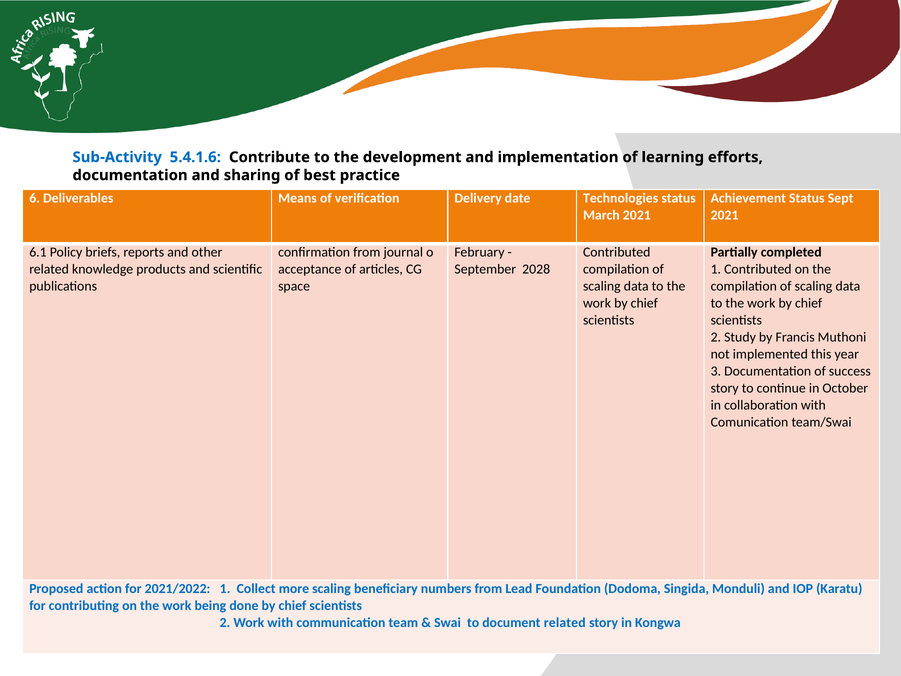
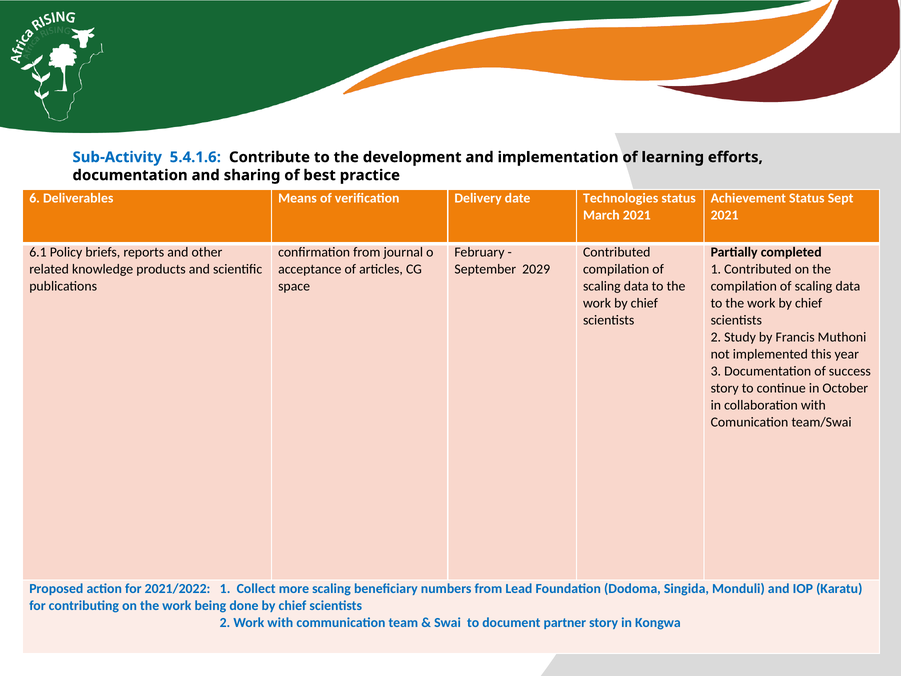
2028: 2028 -> 2029 (536, 269)
document related: related -> partner (565, 623)
